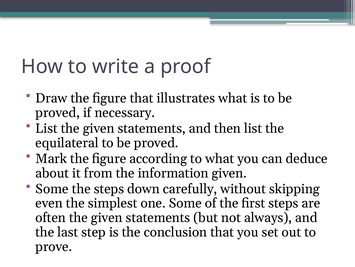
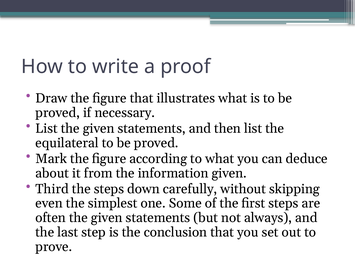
Some: Some -> Third (52, 188)
